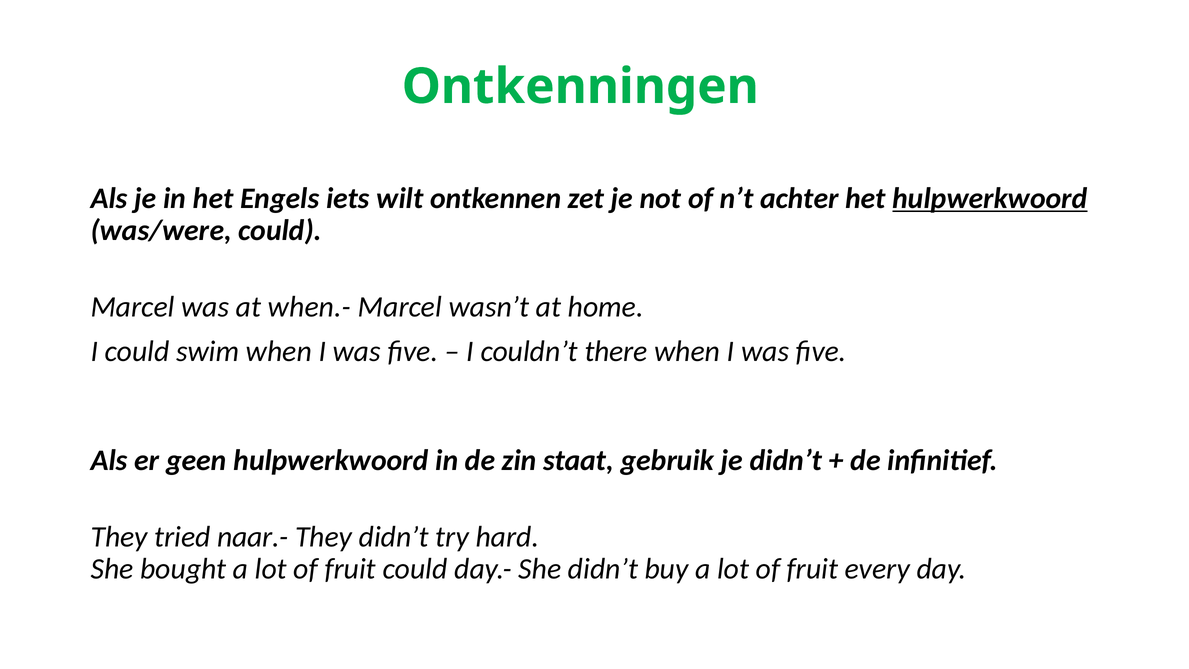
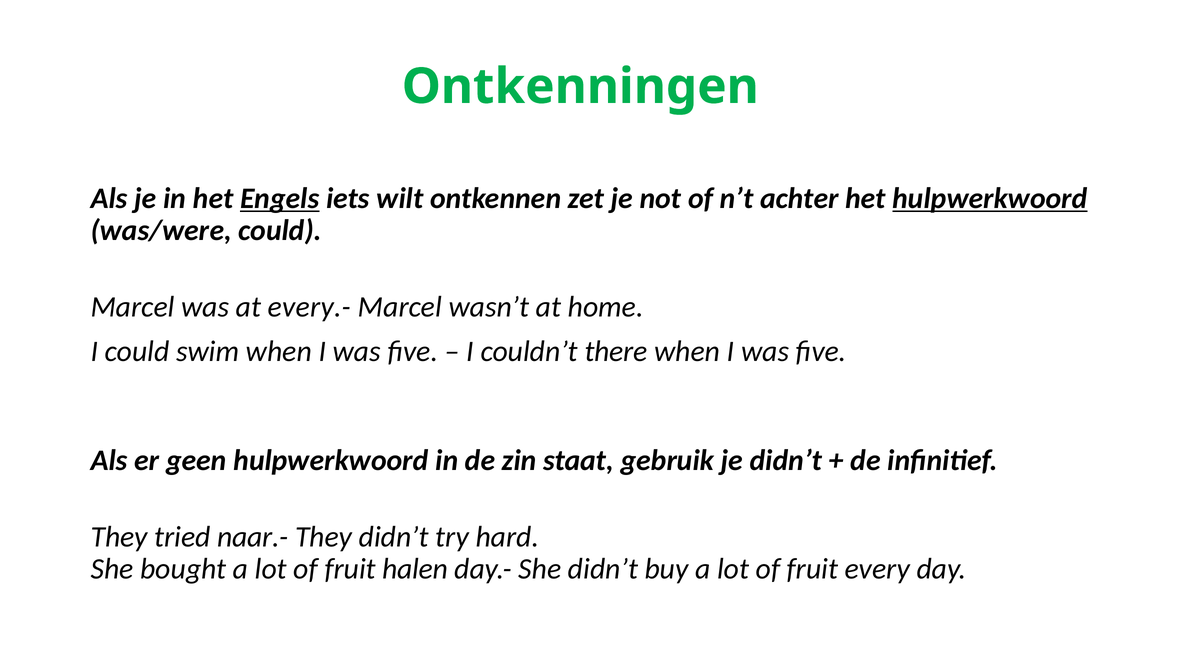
Engels underline: none -> present (280, 198)
when.-: when.- -> every.- (309, 307)
fruit could: could -> halen (415, 569)
